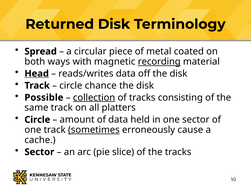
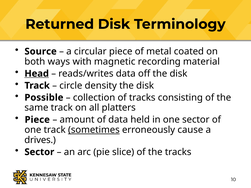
Spread: Spread -> Source (41, 51)
recording underline: present -> none (159, 62)
chance: chance -> density (101, 86)
collection underline: present -> none (94, 98)
Circle: Circle -> Piece (37, 120)
cache: cache -> drives (40, 140)
